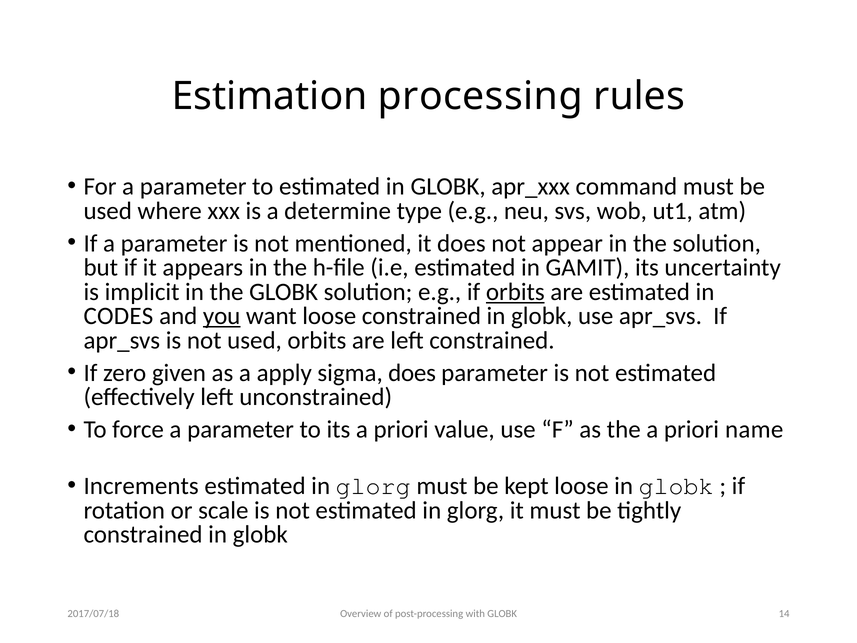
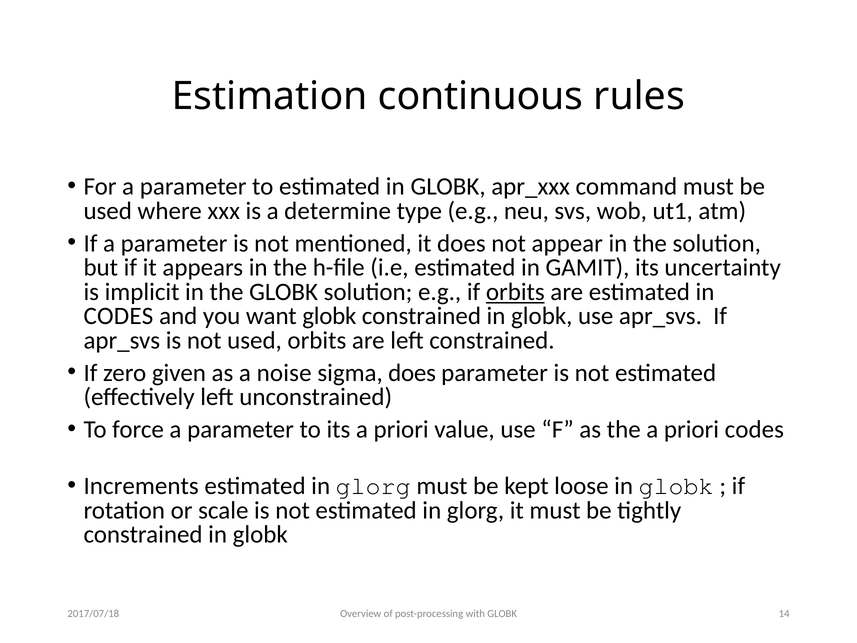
processing: processing -> continuous (481, 96)
you underline: present -> none (222, 316)
want loose: loose -> globk (329, 316)
apply: apply -> noise (284, 373)
priori name: name -> codes (754, 429)
